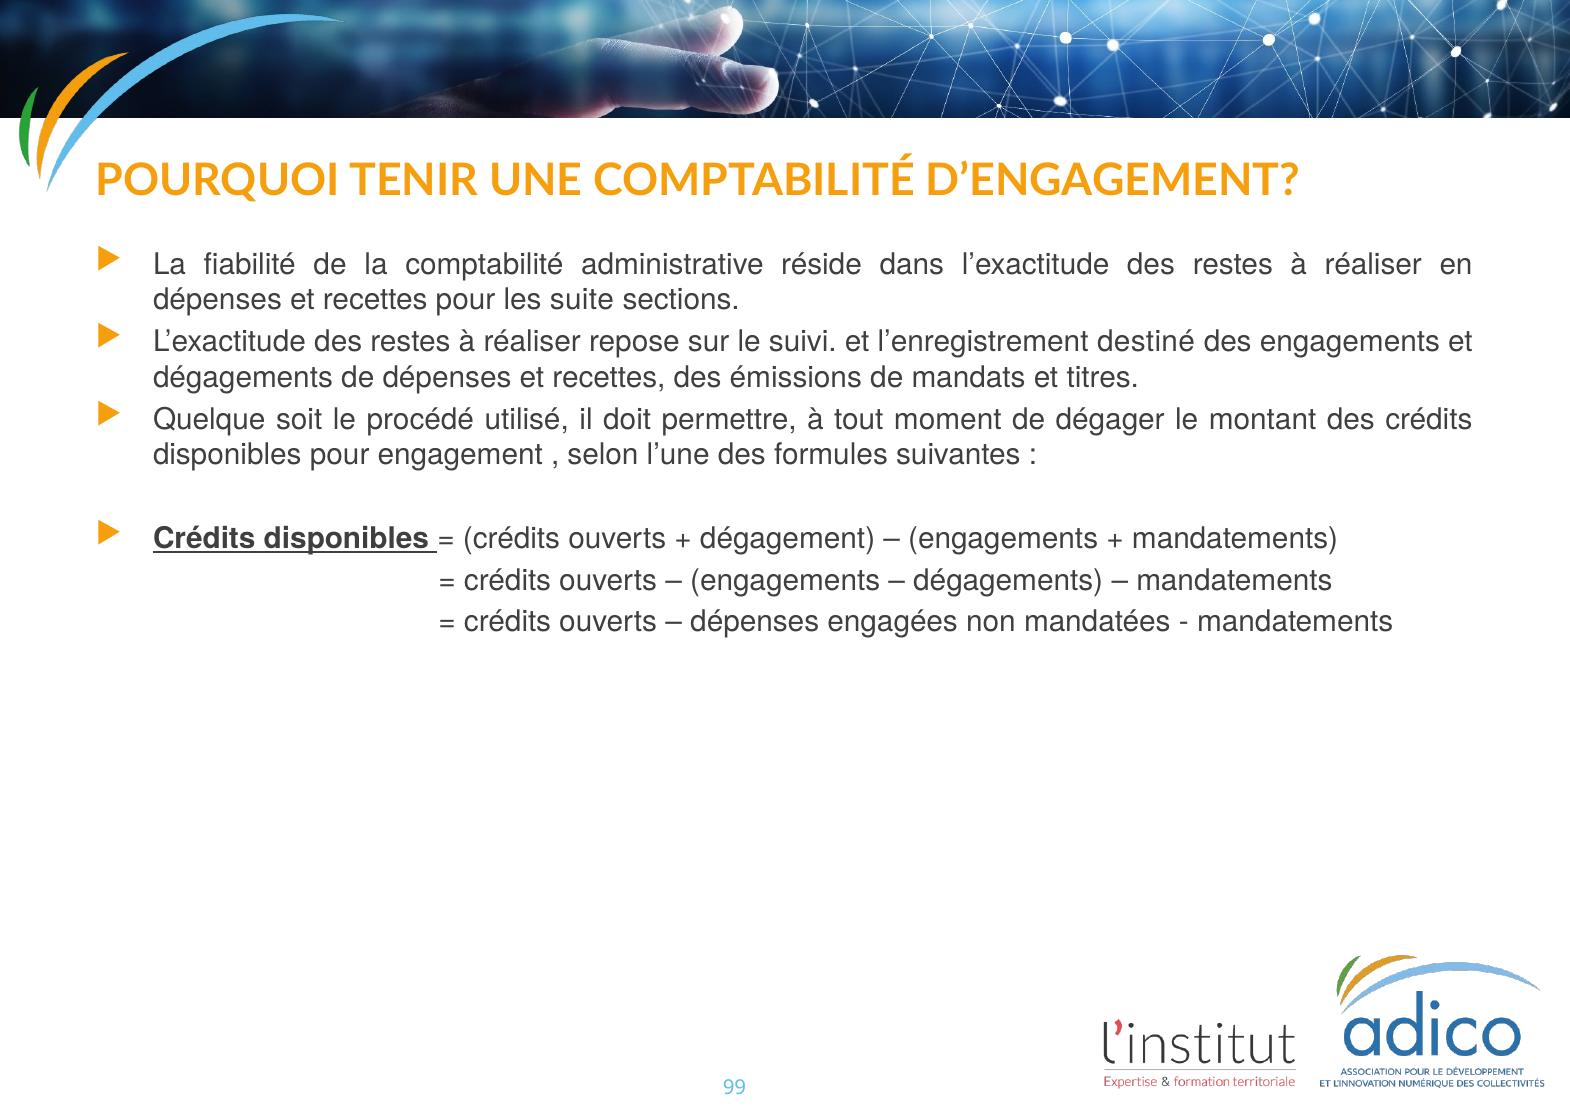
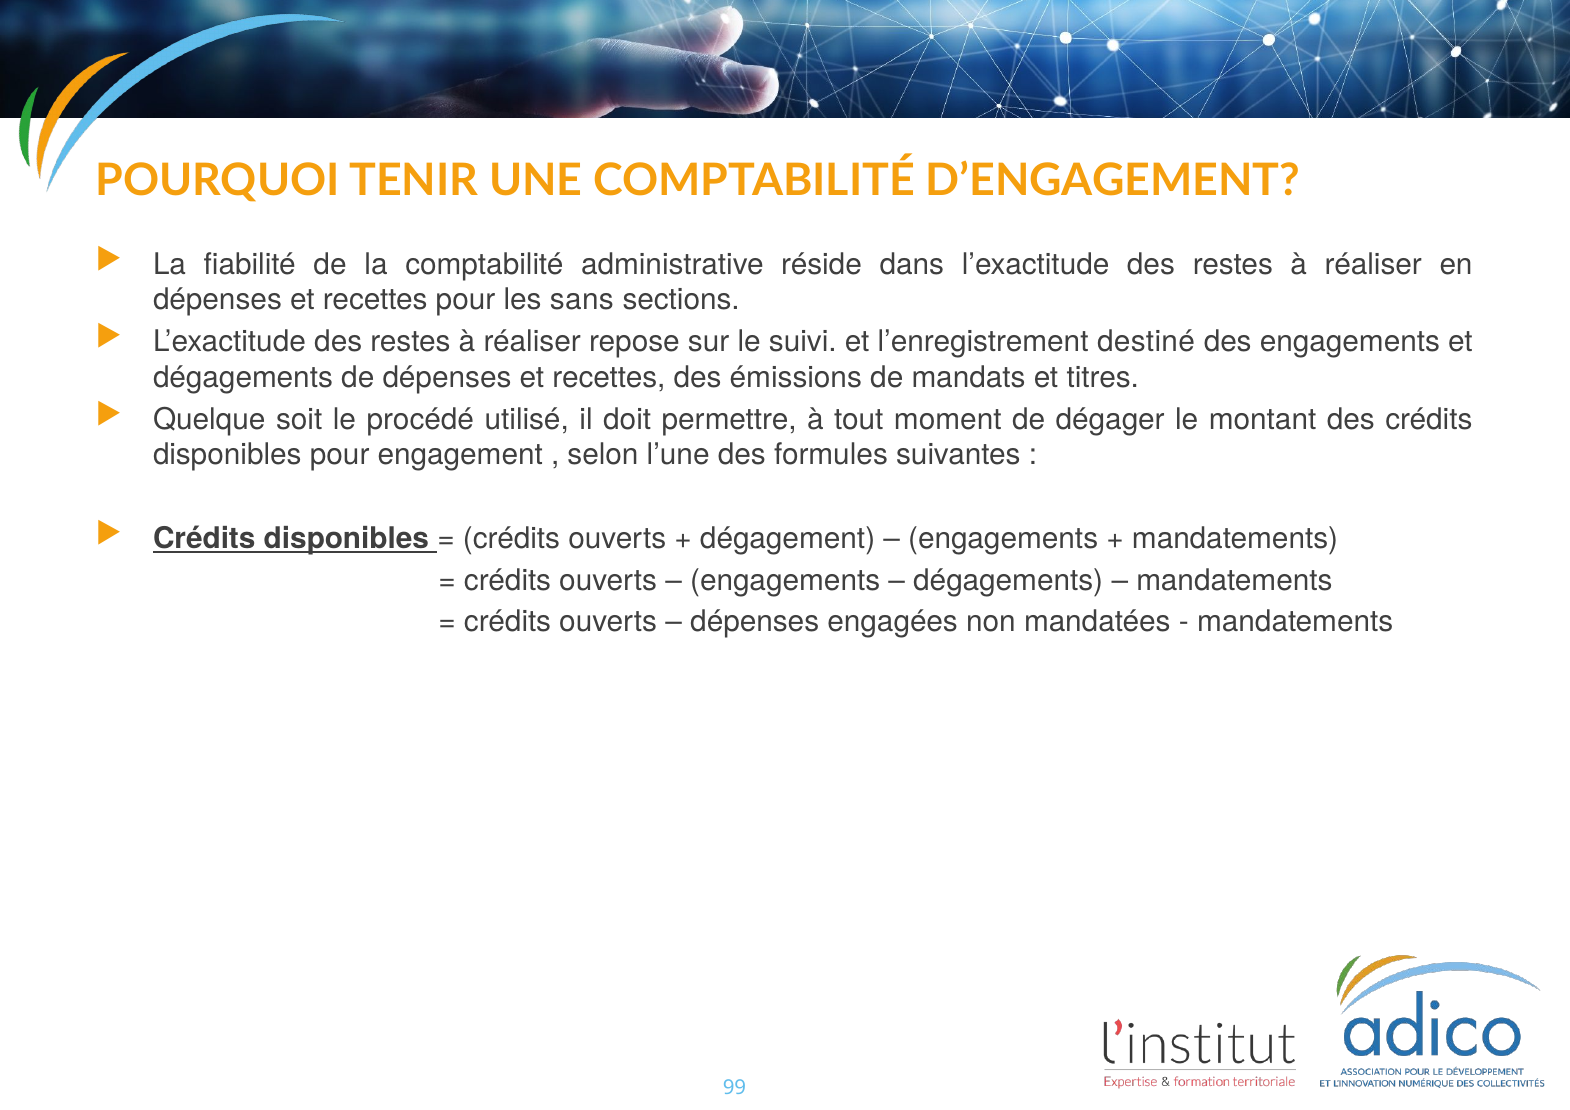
suite: suite -> sans (582, 300)
